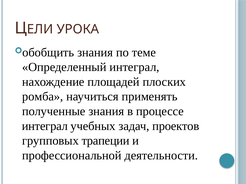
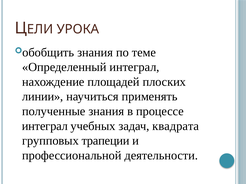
ромба: ромба -> линии (43, 97)
проектов: проектов -> квадрата (176, 126)
